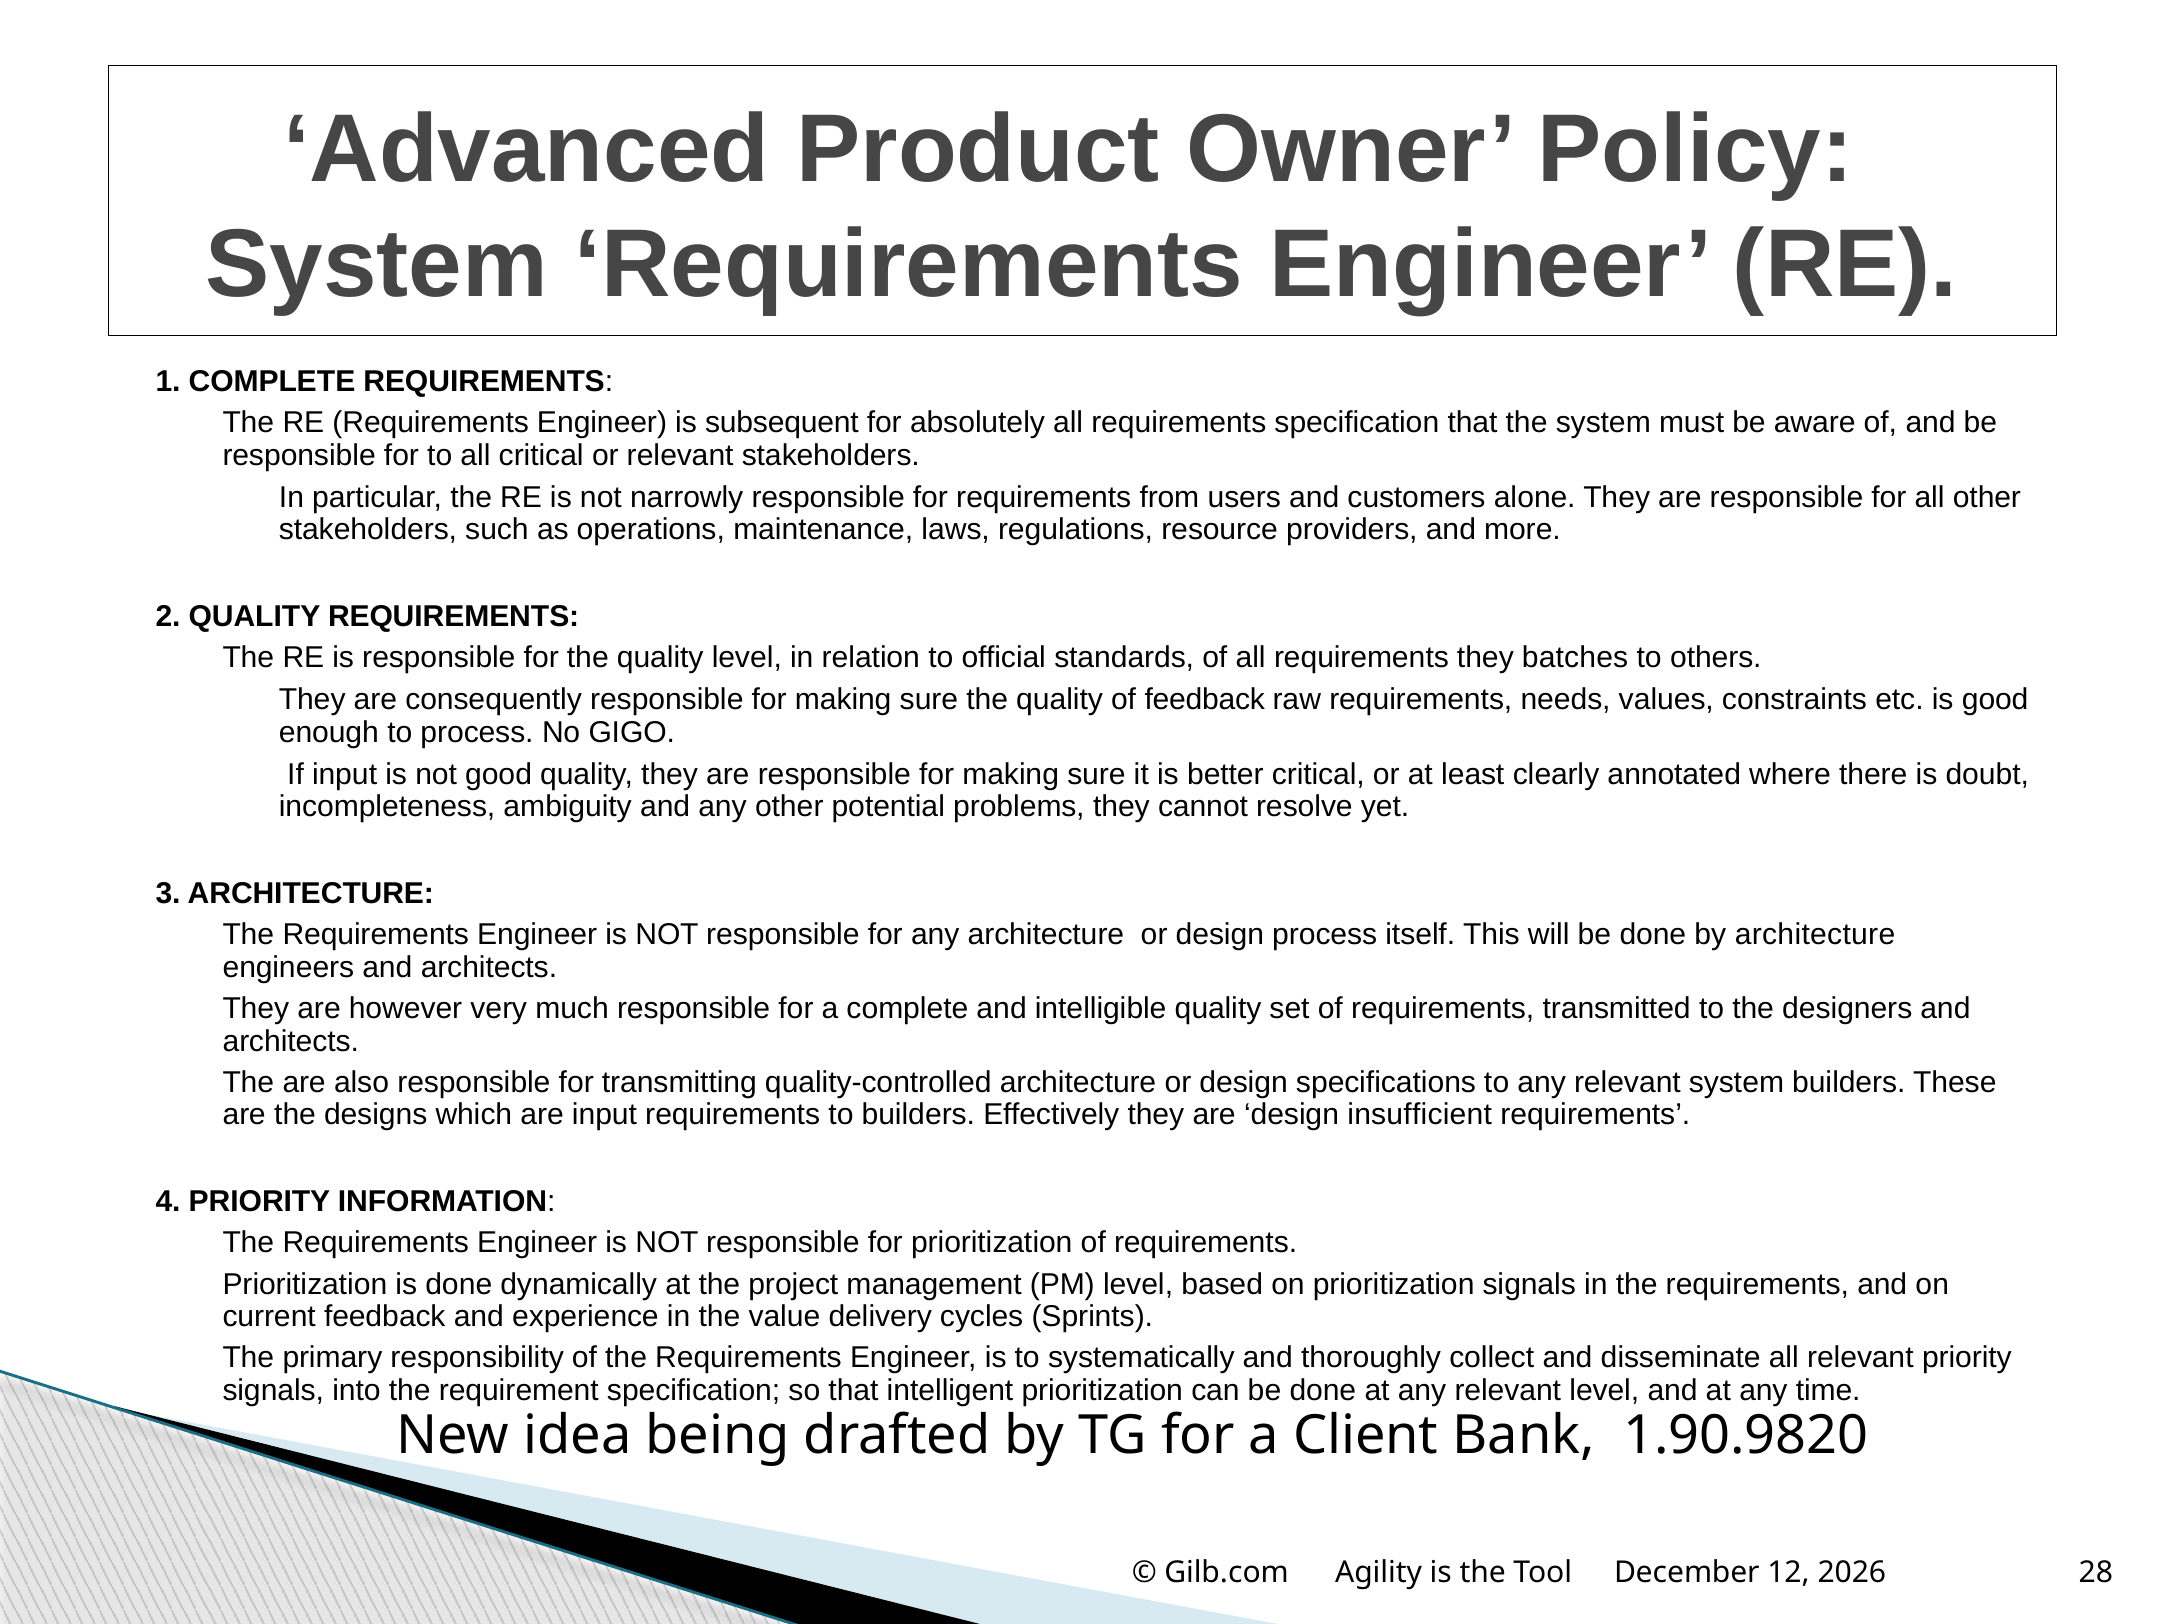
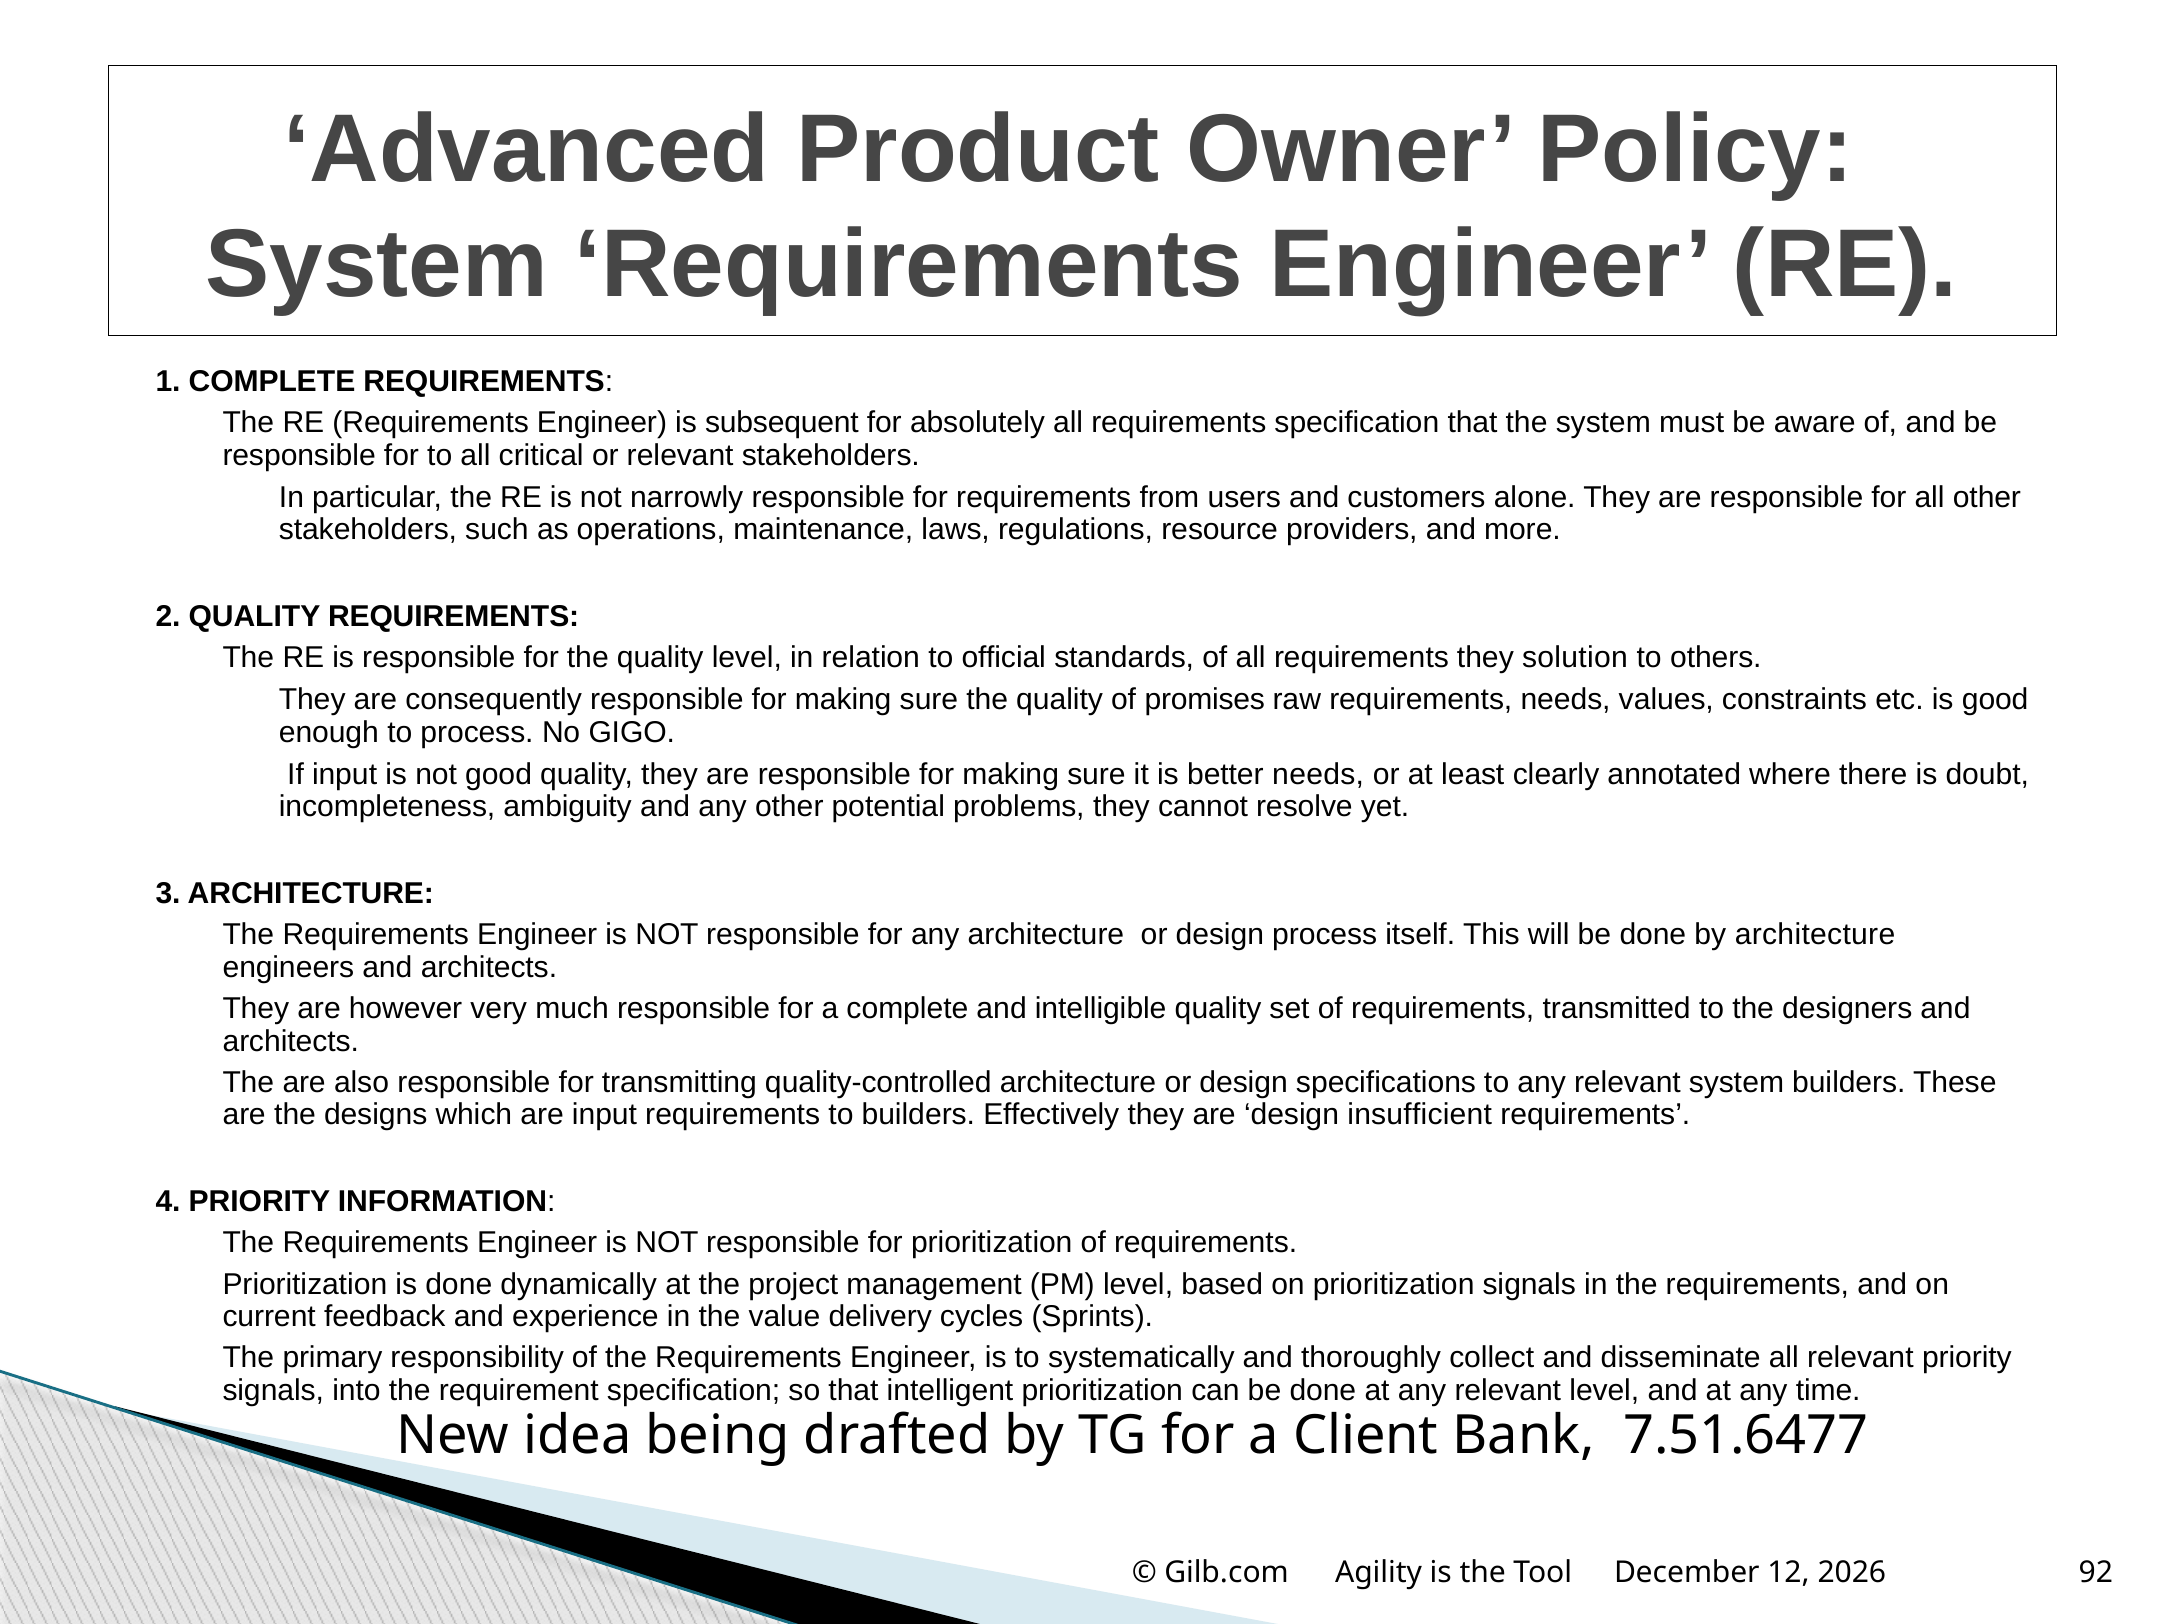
batches: batches -> solution (1575, 658)
of feedback: feedback -> promises (1205, 700)
better critical: critical -> needs (1318, 774)
1.90.9820: 1.90.9820 -> 7.51.6477 (1746, 1436)
28: 28 -> 92 (2096, 1572)
